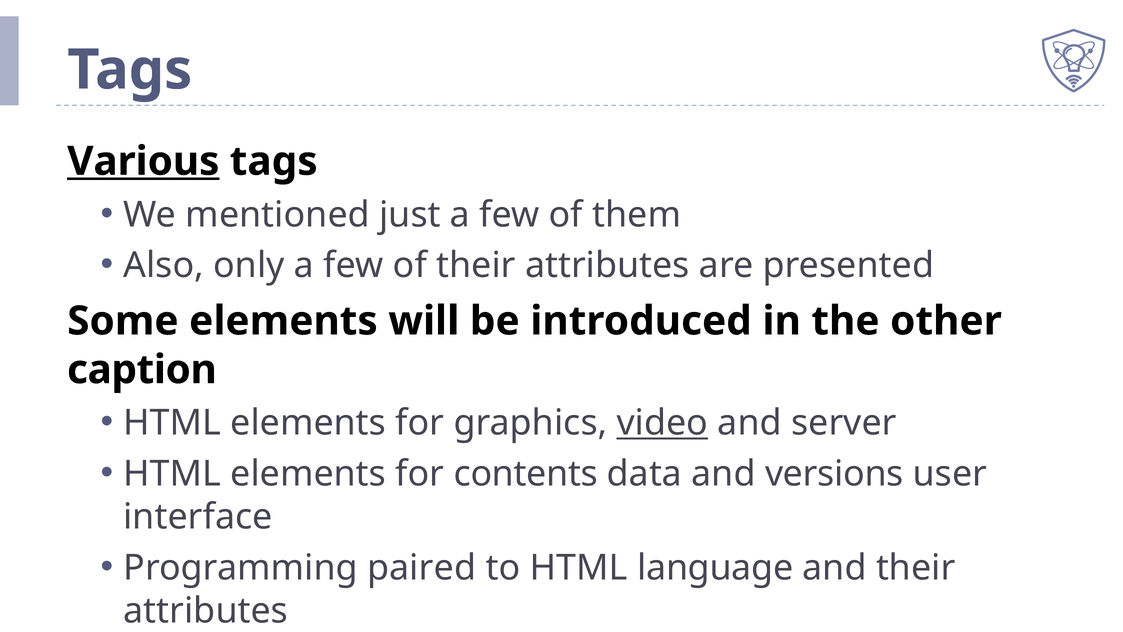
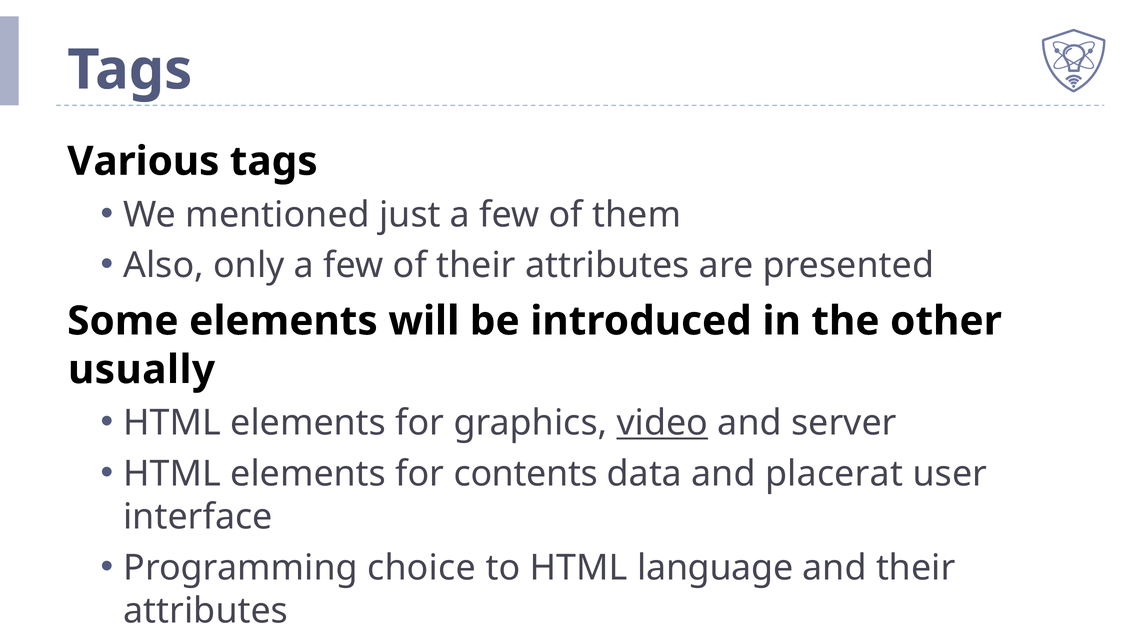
Various underline: present -> none (143, 161)
caption: caption -> usually (141, 370)
versions: versions -> placerat (834, 474)
paired: paired -> choice (422, 567)
